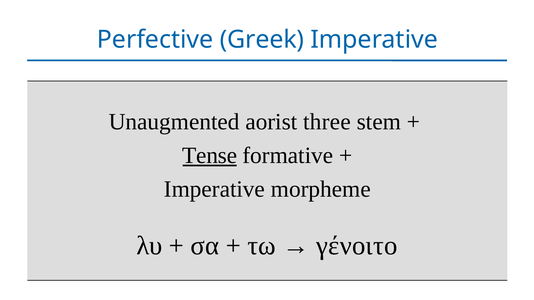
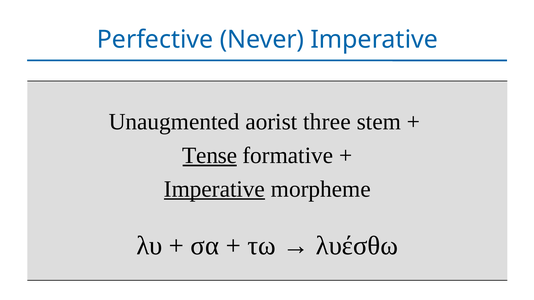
Greek: Greek -> Never (262, 40)
Imperative underline: none -> present (214, 189)
γένοιτο: γένοιτο -> λυέσθω (357, 246)
